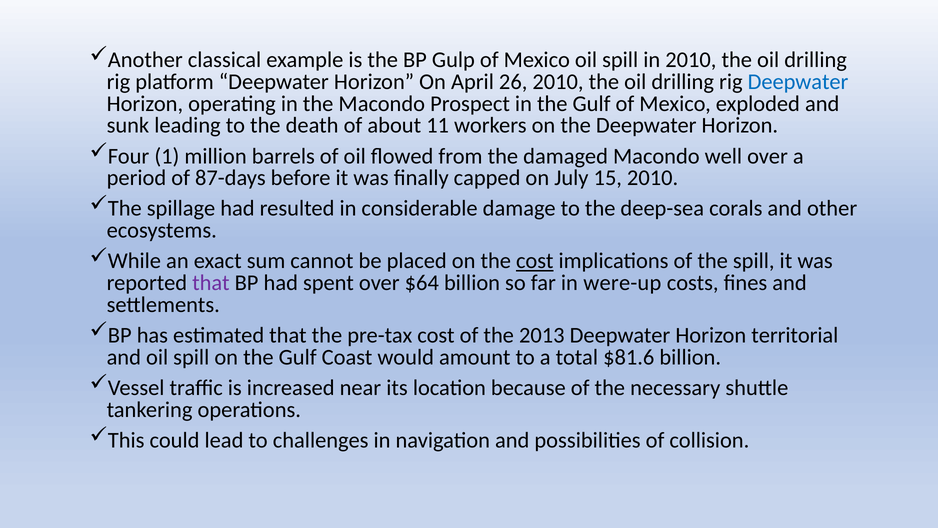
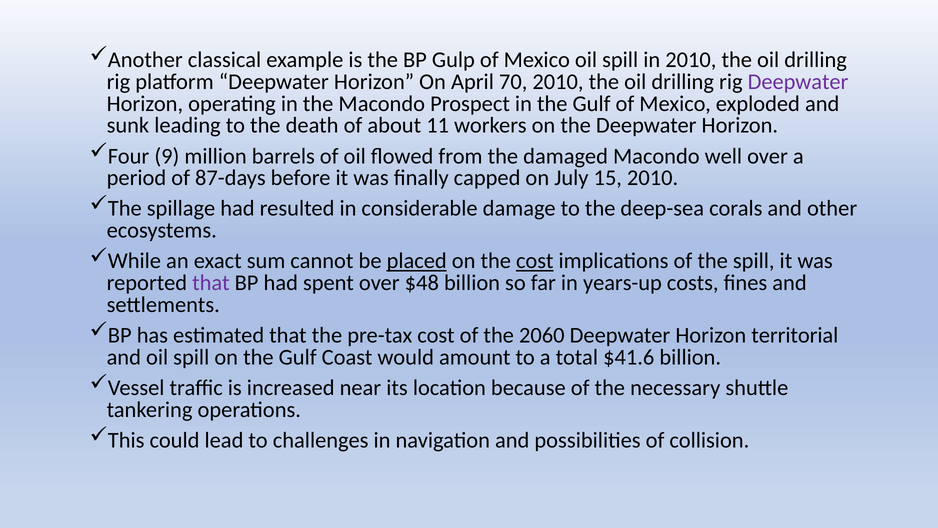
26: 26 -> 70 (513, 82)
Deepwater colour: blue -> purple (798, 82)
1: 1 -> 9 (167, 156)
placed underline: none -> present (417, 261)
$64: $64 -> $48 (422, 283)
were-up: were-up -> years-up (622, 283)
2013: 2013 -> 2060 (542, 335)
$81.6: $81.6 -> $41.6 (629, 357)
